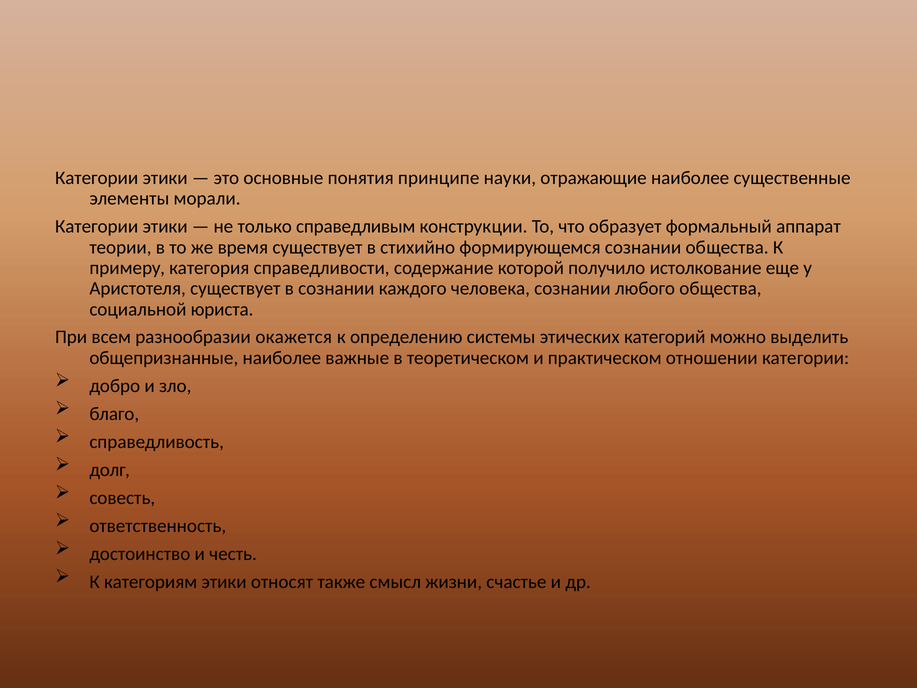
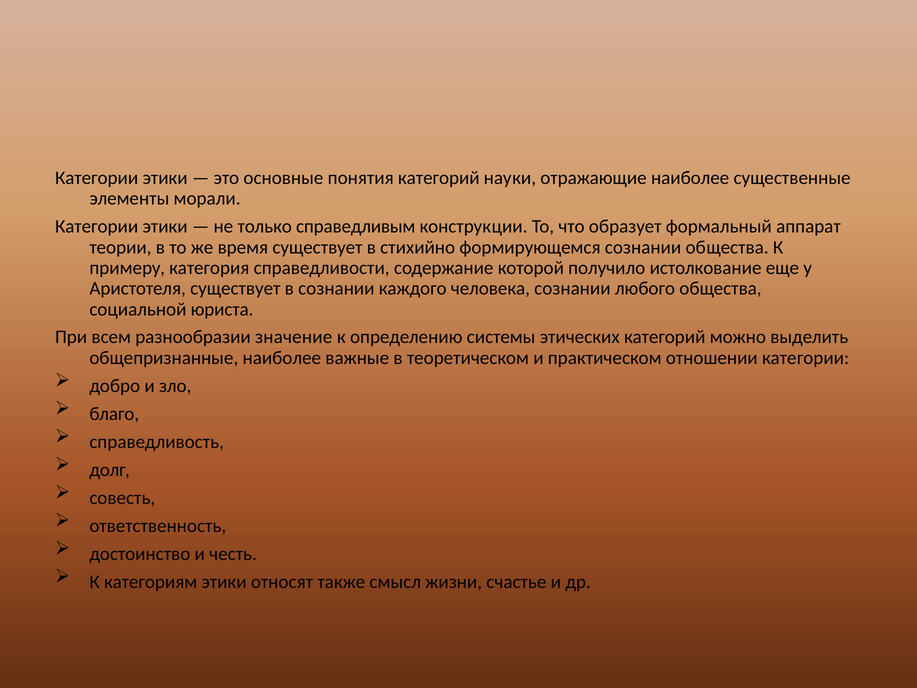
понятия принципе: принципе -> категорий (439, 178)
окажется: окажется -> значение (294, 337)
